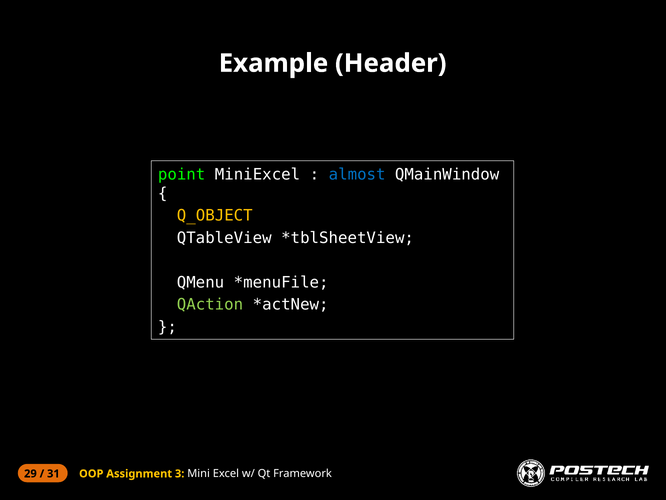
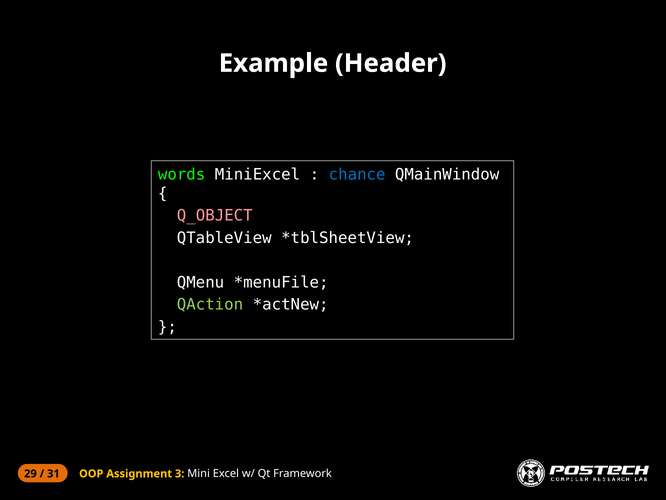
point: point -> words (182, 174)
almost: almost -> chance (357, 174)
Q_OBJECT colour: yellow -> pink (215, 216)
